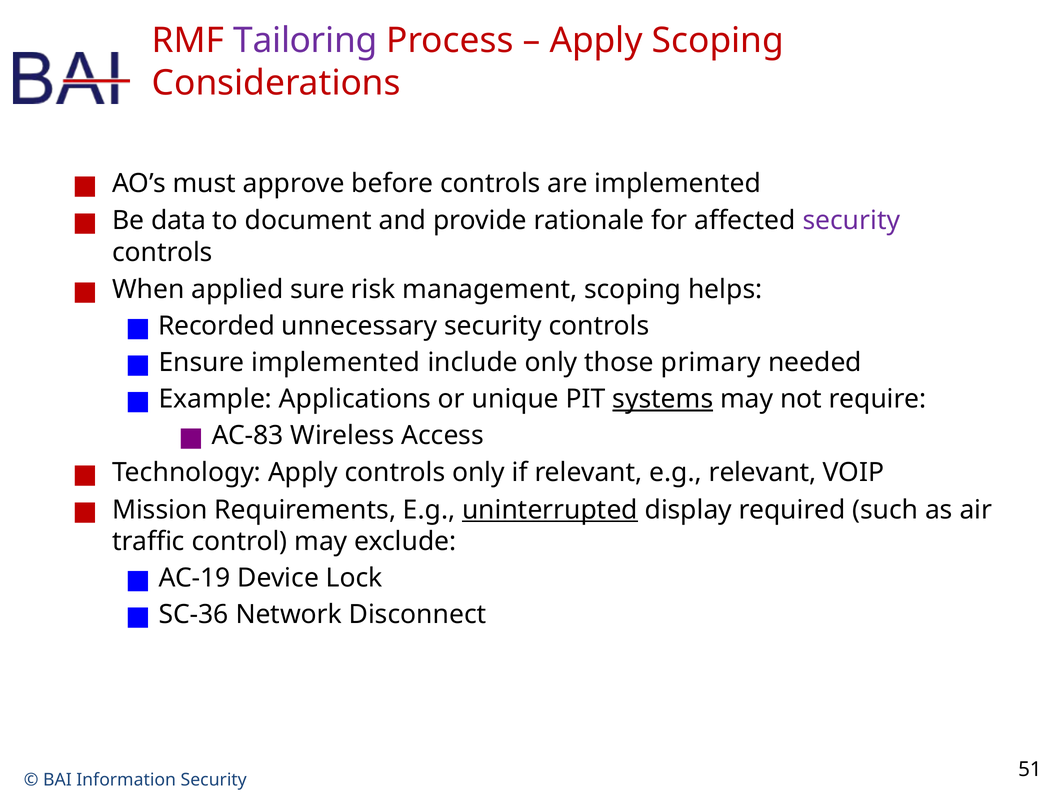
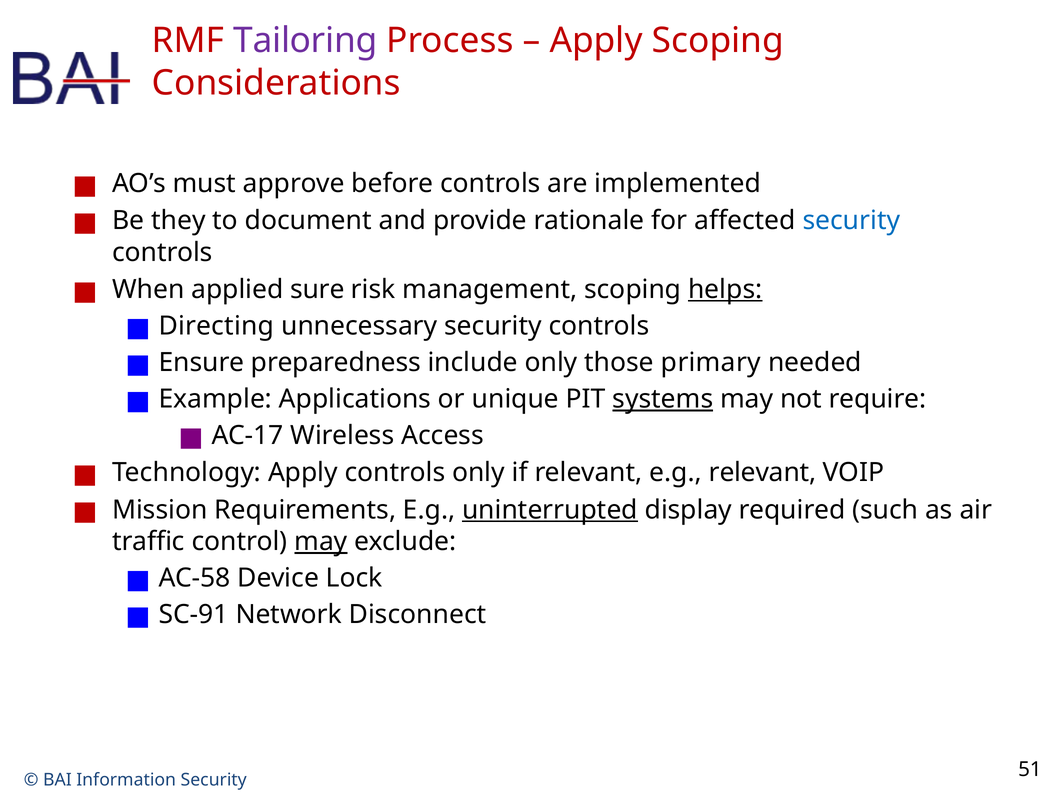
data: data -> they (178, 221)
security colour: purple -> blue (851, 221)
helps underline: none -> present (725, 290)
Recorded: Recorded -> Directing (216, 326)
Ensure implemented: implemented -> preparedness (336, 363)
AC-83: AC-83 -> AC-17 (248, 436)
may underline: none -> present (321, 542)
AC-19: AC-19 -> AC-58 (195, 578)
SC-36: SC-36 -> SC-91 (194, 615)
